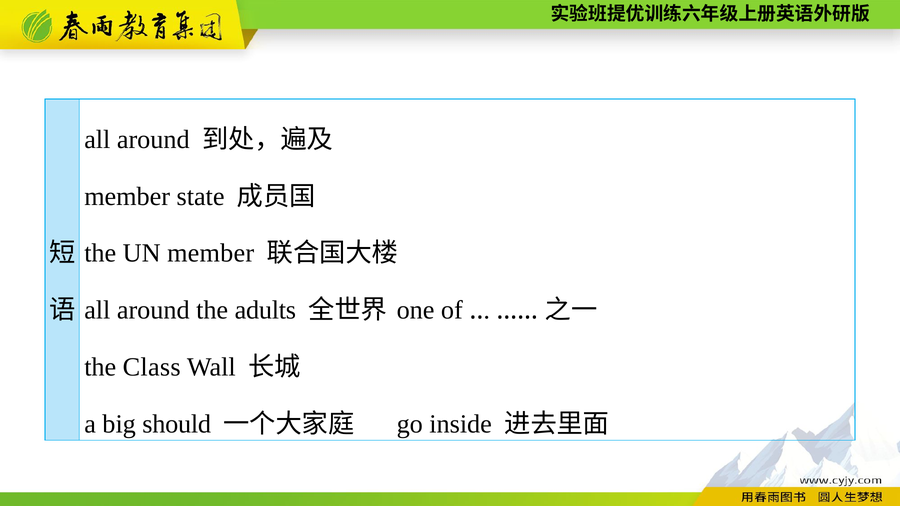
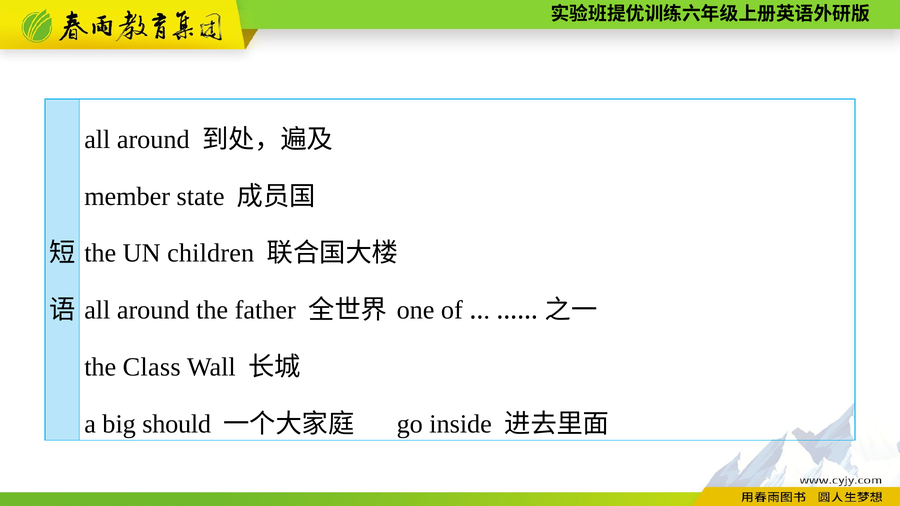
UN member: member -> children (211, 253)
adults: adults -> father (265, 310)
